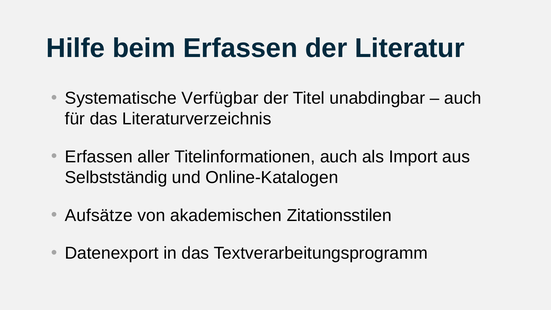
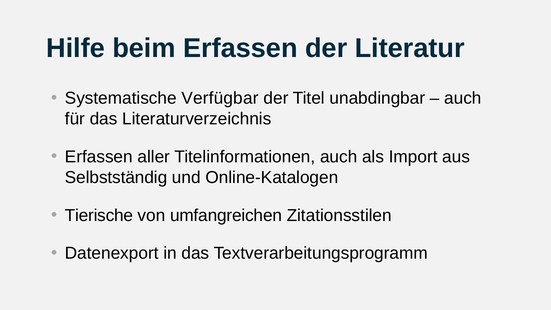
Aufsätze: Aufsätze -> Tierische (99, 215)
akademischen: akademischen -> umfangreichen (226, 215)
